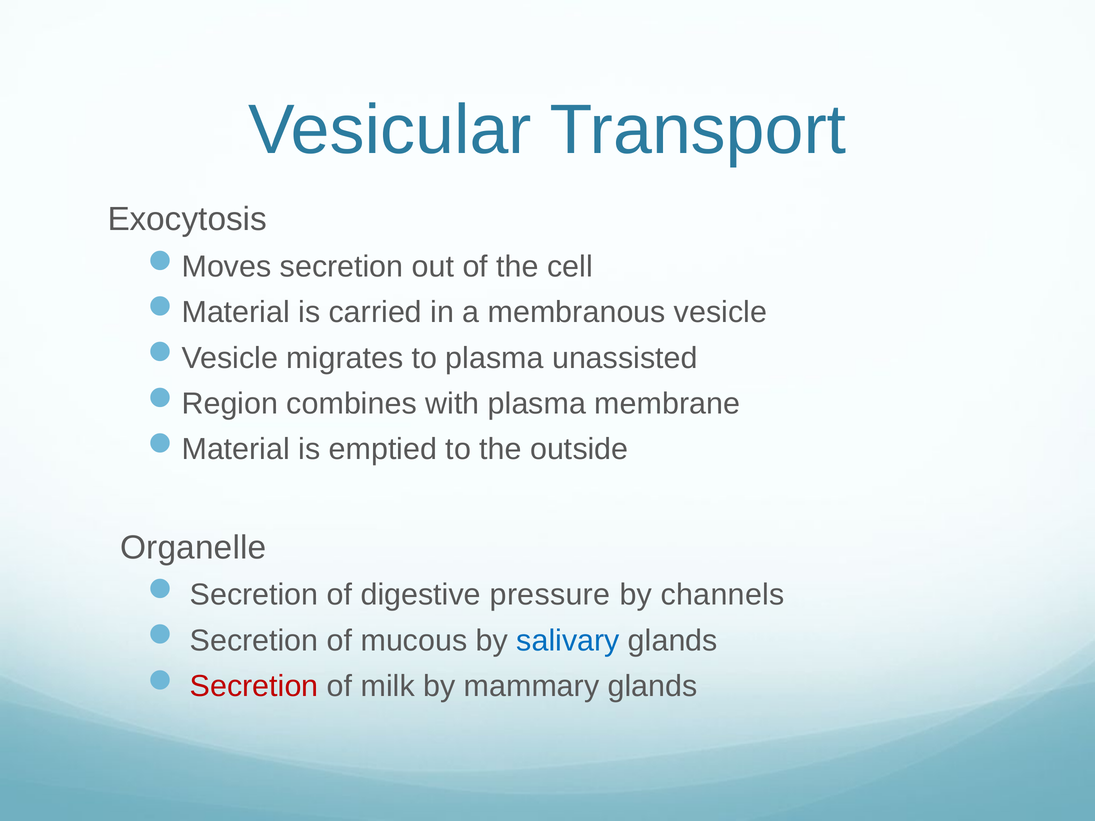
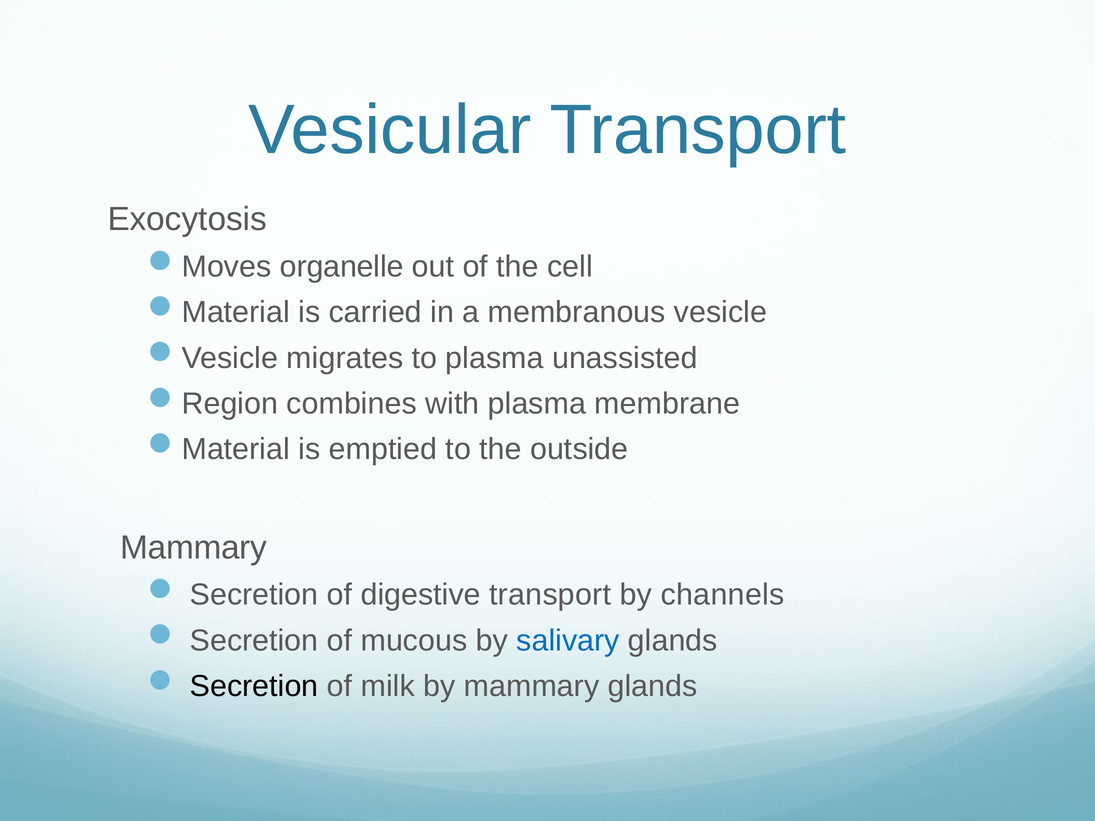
Moves secretion: secretion -> organelle (342, 267)
Organelle: Organelle -> Mammary (194, 548)
digestive pressure: pressure -> transport (550, 595)
Secretion colour: red -> black (254, 686)
